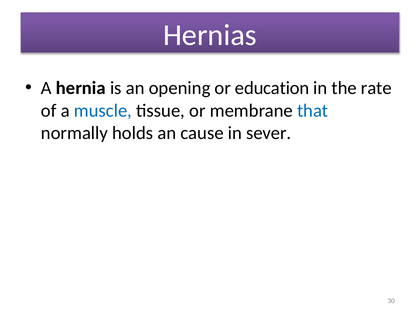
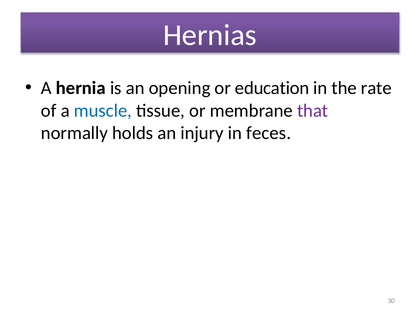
that colour: blue -> purple (313, 111)
cause: cause -> injury (202, 133)
sever: sever -> feces (269, 133)
